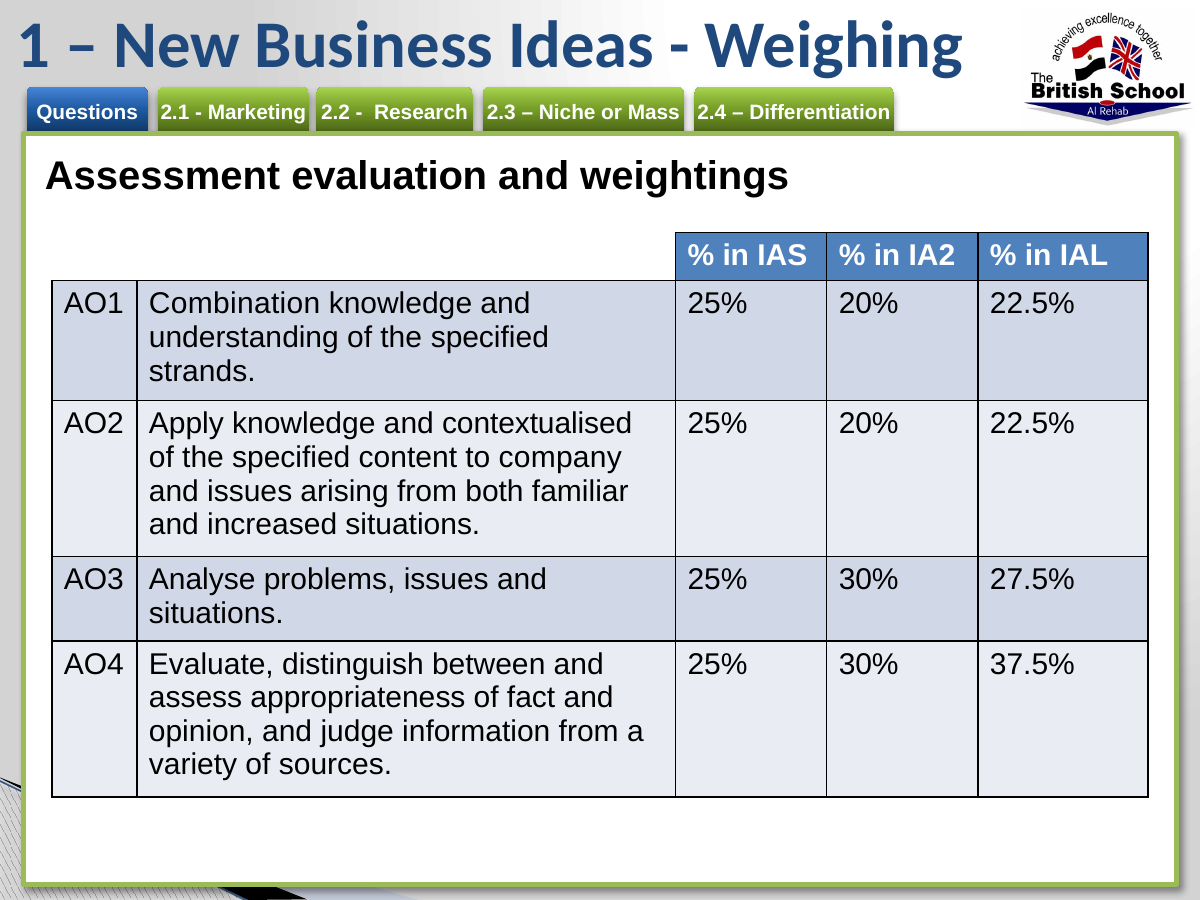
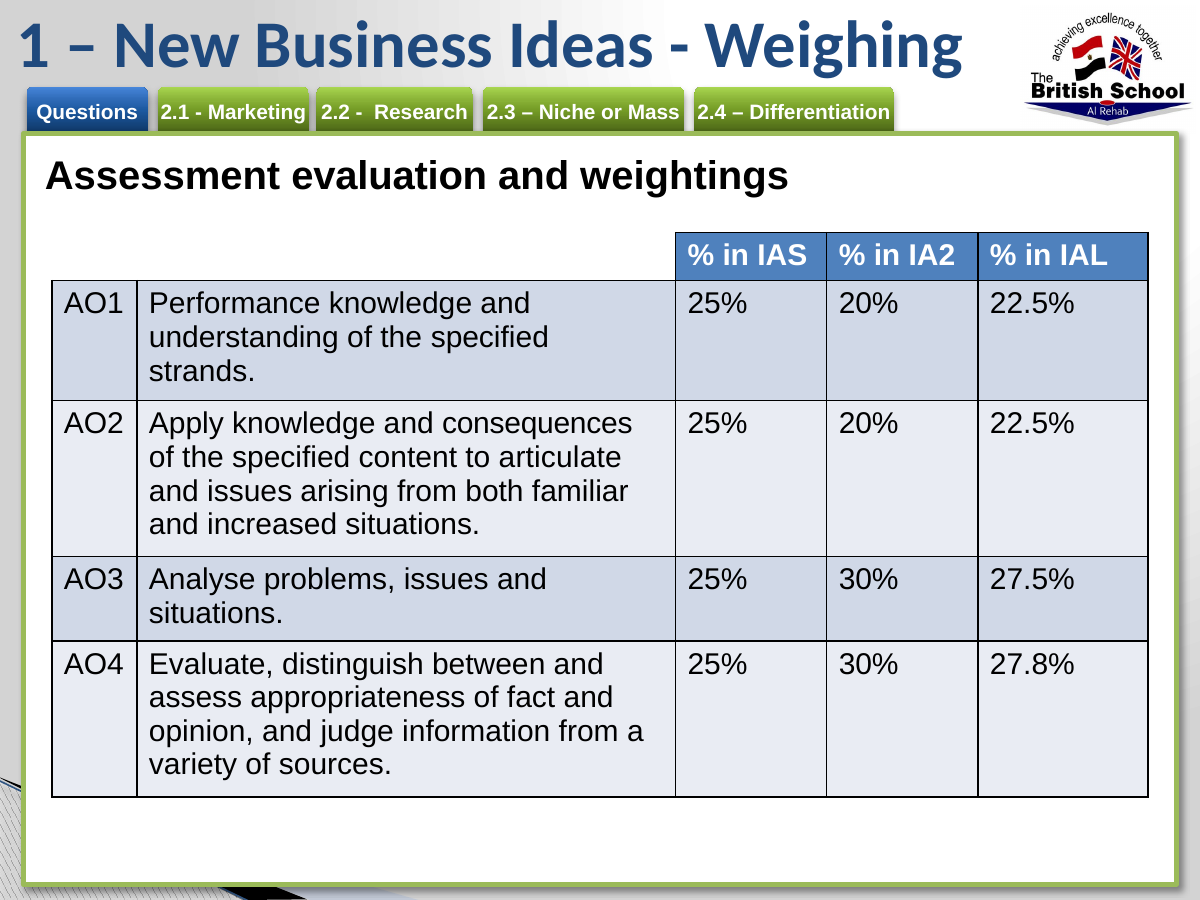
Combination: Combination -> Performance (235, 304)
contextualised: contextualised -> consequences (537, 424)
company: company -> articulate (560, 458)
37.5%: 37.5% -> 27.8% (1032, 664)
